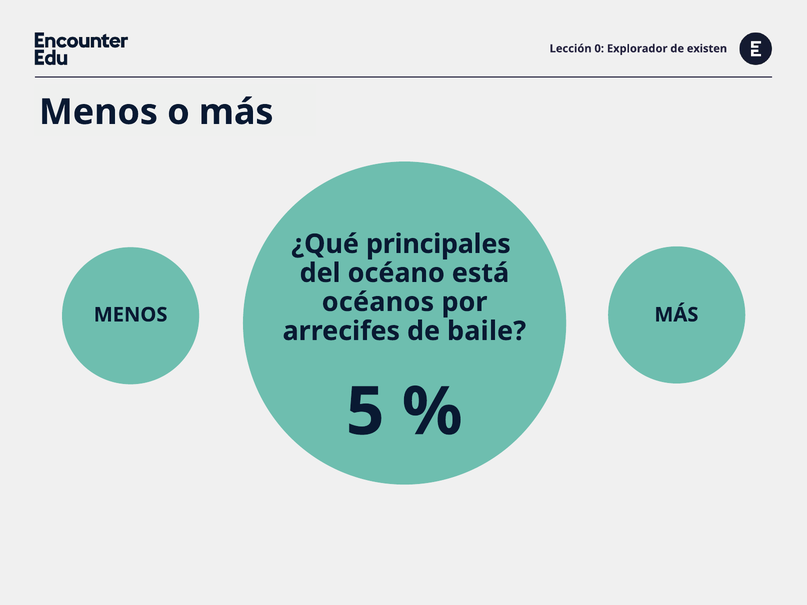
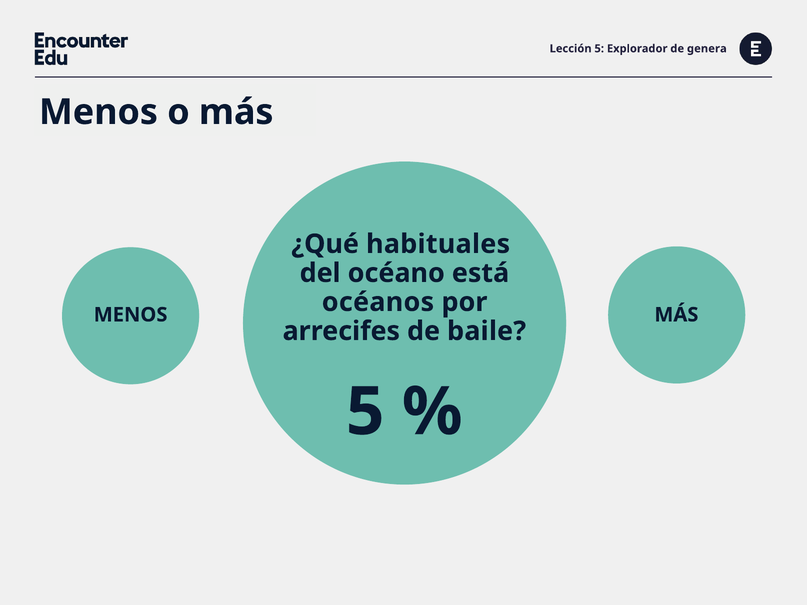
Lección 0: 0 -> 5 (599, 49)
existen: existen -> genera (707, 49)
principales: principales -> habituales (438, 244)
